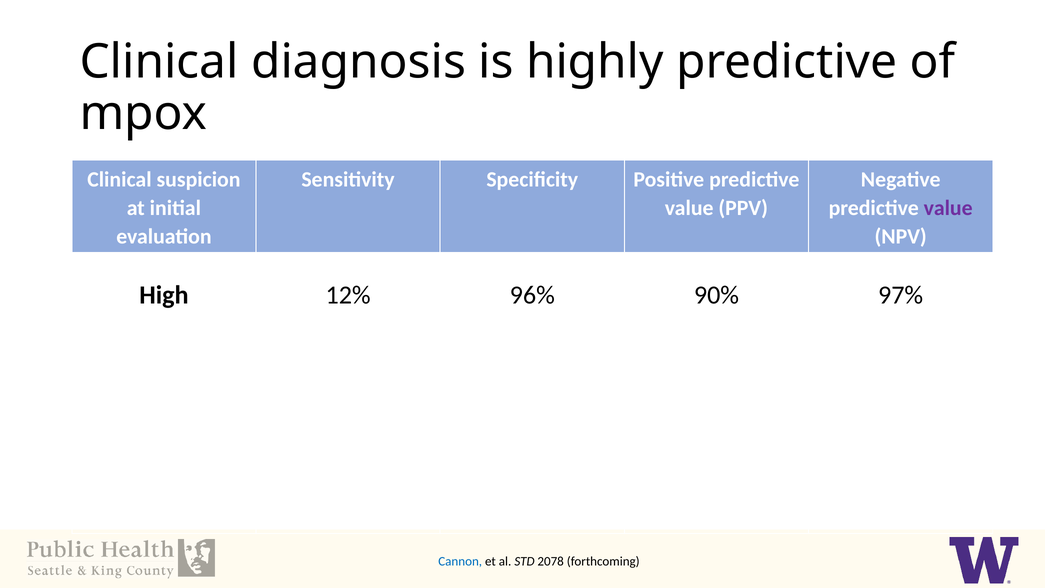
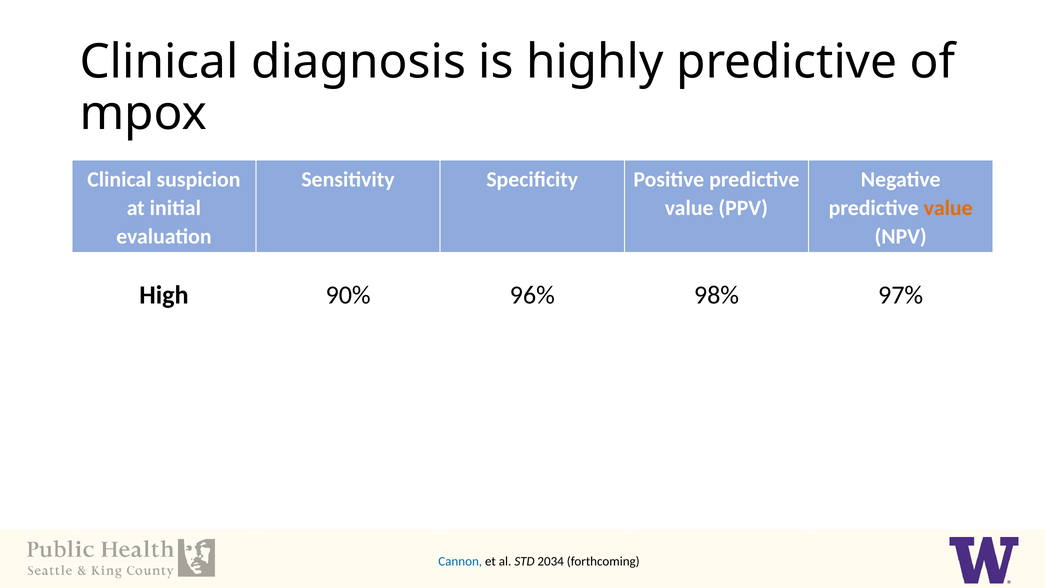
value colour: purple -> orange (948, 208)
12%: 12% -> 90% (348, 295)
90%: 90% -> 98% (716, 295)
2078: 2078 -> 2034 (551, 561)
